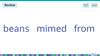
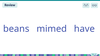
from: from -> have (84, 29)
